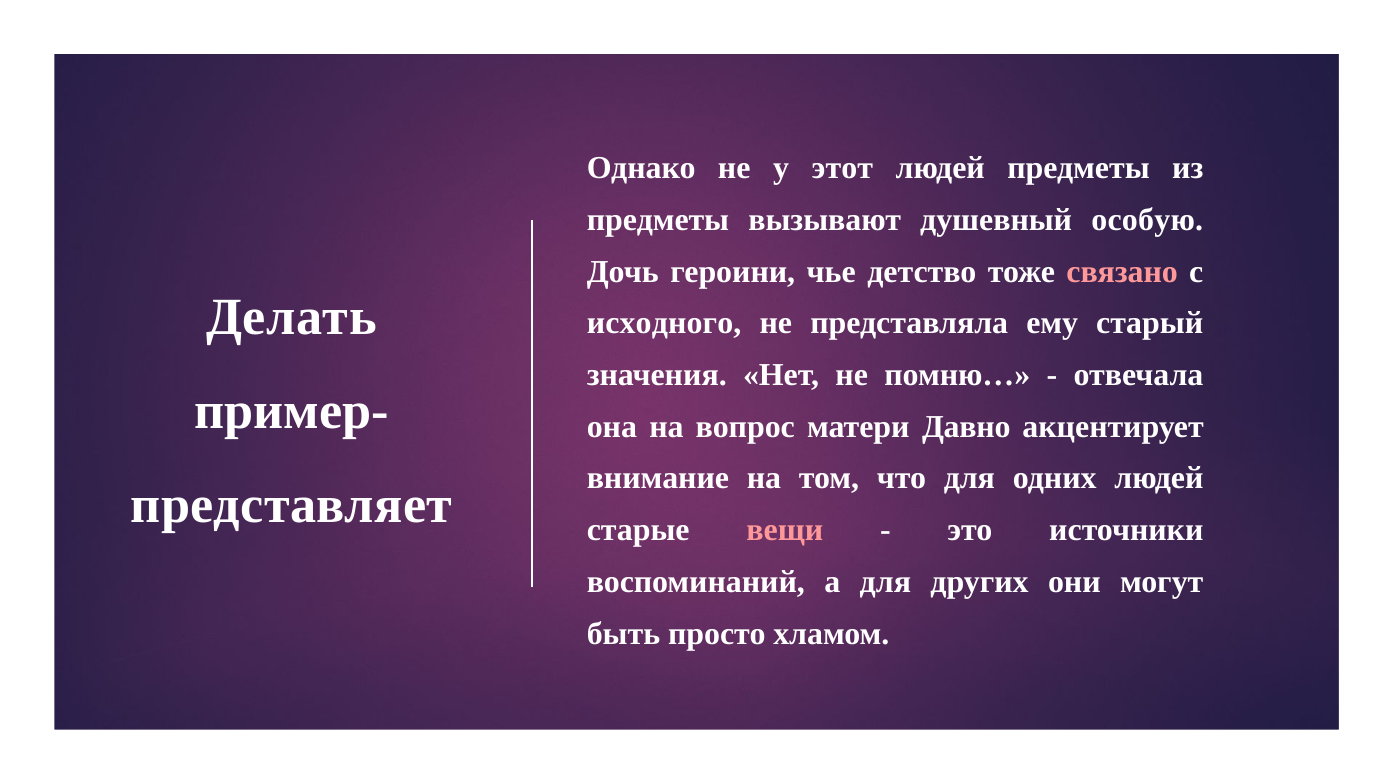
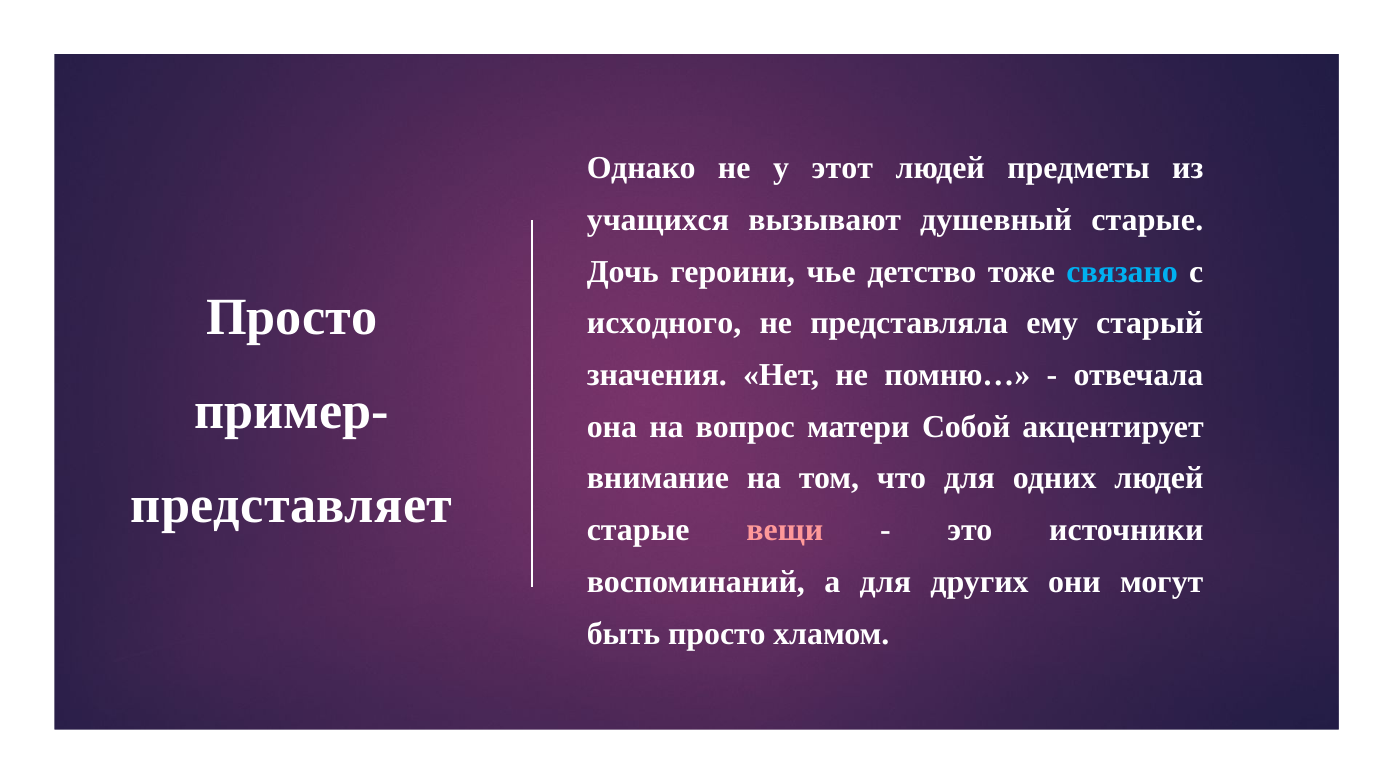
предметы: предметы -> учащихся (658, 220)
душевный особую: особую -> старые (1147, 220)
связано colour: pink -> light blue (1122, 272)
Делать: Делать -> Просто (292, 317)
Давно: Давно -> Собой (966, 427)
